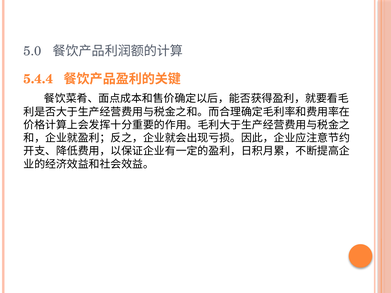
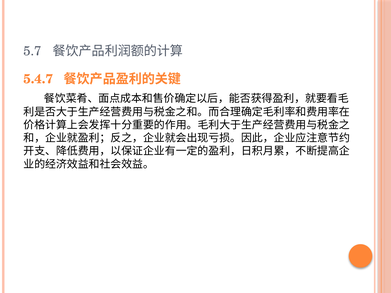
5.0: 5.0 -> 5.7 (32, 51)
5.4.4: 5.4.4 -> 5.4.7 (38, 79)
